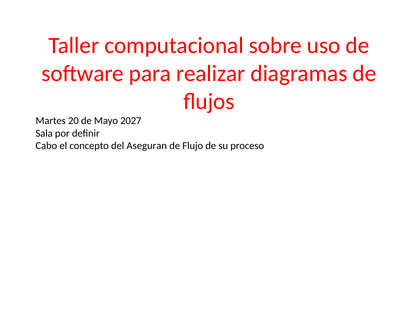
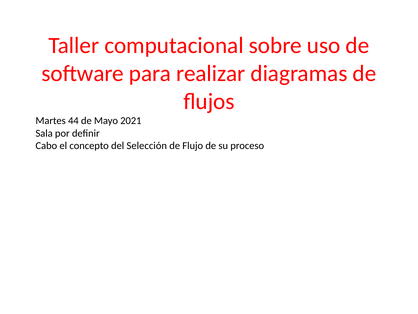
20: 20 -> 44 (73, 121)
2027: 2027 -> 2021 (131, 121)
Aseguran: Aseguran -> Selección (147, 146)
